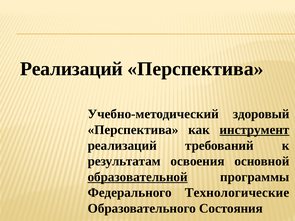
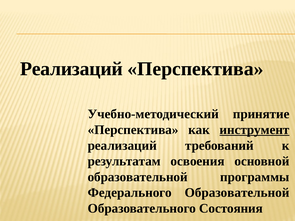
здоровый: здоровый -> принятие (261, 114)
образовательной underline: present -> none (138, 177)
Федерального Технологические: Технологические -> Образовательной (237, 193)
